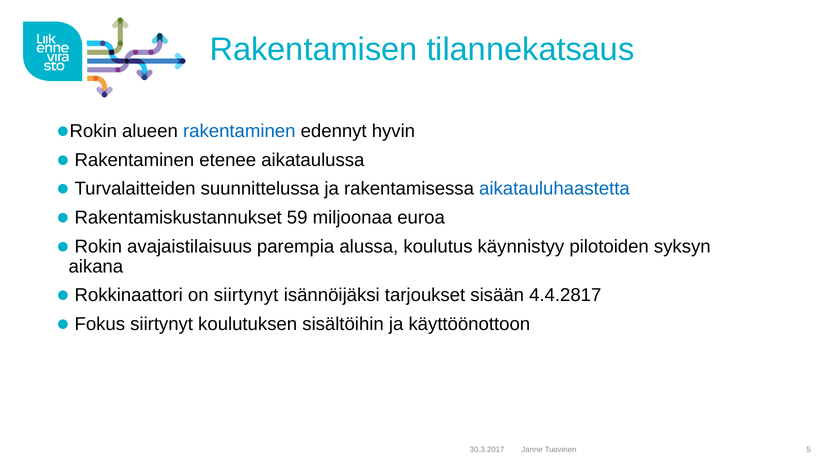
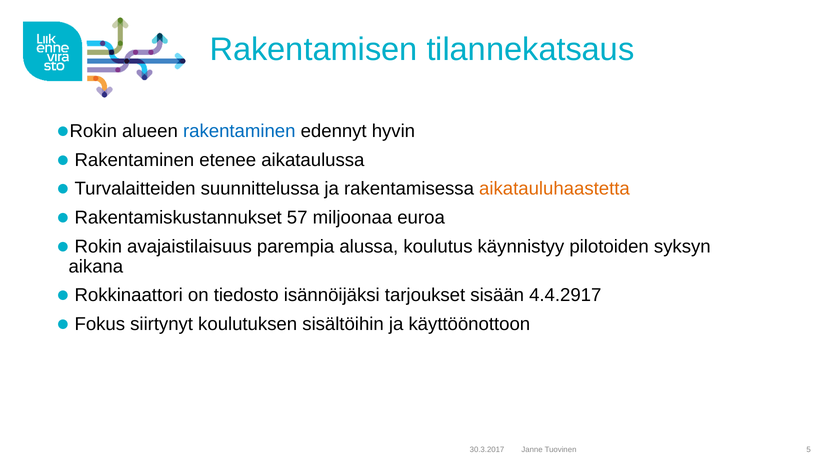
aikatauluhaastetta colour: blue -> orange (554, 189)
59: 59 -> 57 (297, 218)
on siirtynyt: siirtynyt -> tiedosto (246, 296)
4.4.2817: 4.4.2817 -> 4.4.2917 (565, 296)
